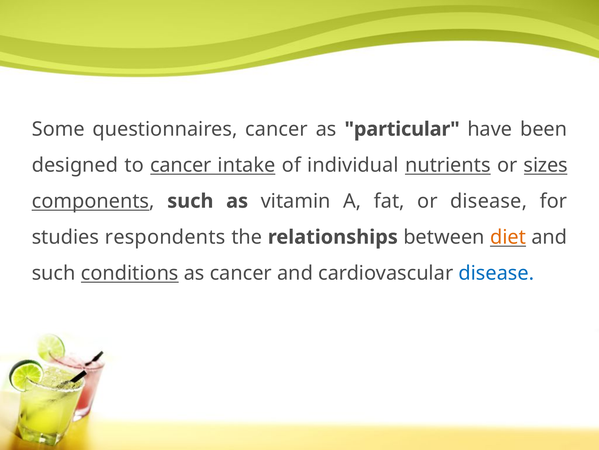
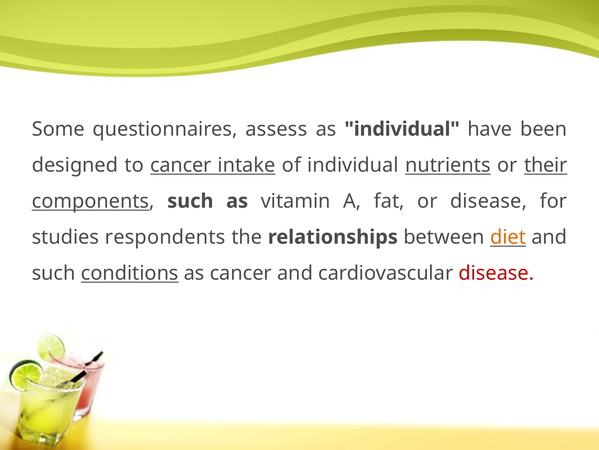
questionnaires cancer: cancer -> assess (276, 129)
as particular: particular -> individual (402, 129)
sizes: sizes -> their (546, 165)
disease colour: blue -> red (496, 273)
